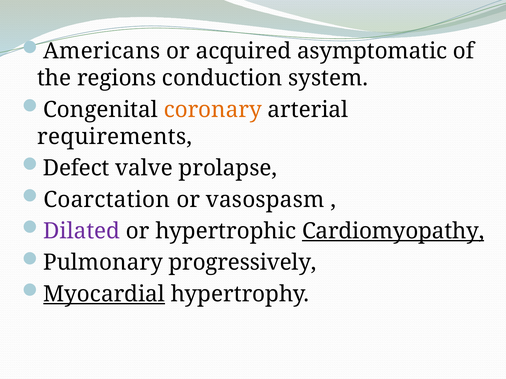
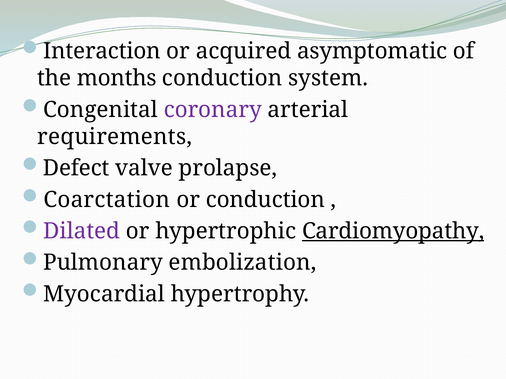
Americans: Americans -> Interaction (102, 51)
regions: regions -> months (117, 78)
coronary colour: orange -> purple (213, 110)
or vasospasm: vasospasm -> conduction (265, 200)
progressively: progressively -> embolization (242, 263)
Myocardial underline: present -> none (104, 294)
